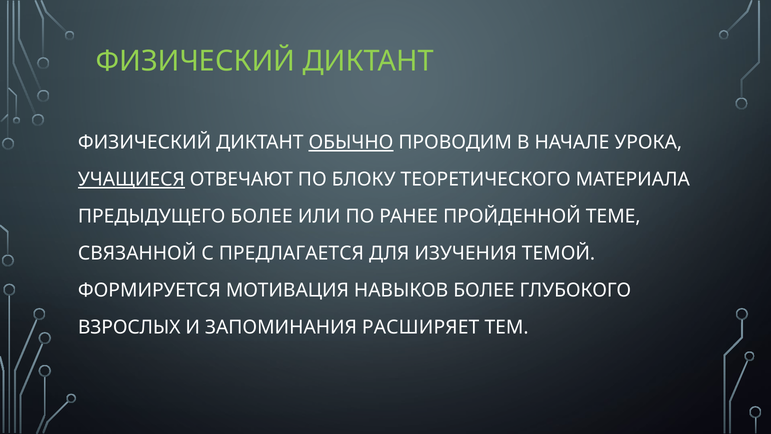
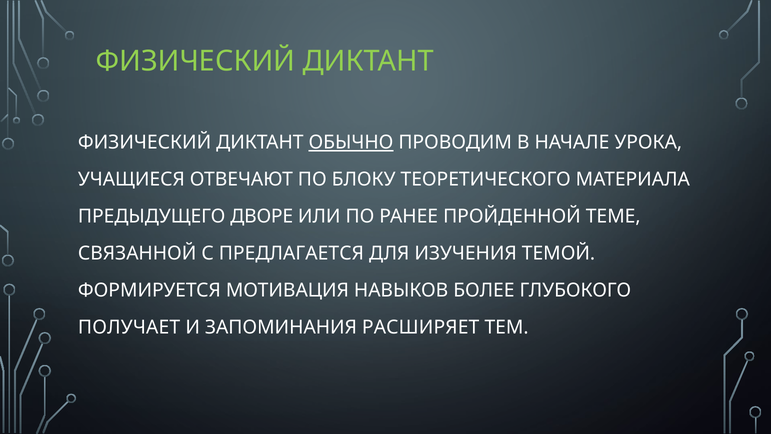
УЧАЩИЕСЯ underline: present -> none (131, 179)
ПРЕДЫДУЩЕГО БОЛЕЕ: БОЛЕЕ -> ДВОРЕ (262, 216)
ВЗРОСЛЫХ: ВЗРОСЛЫХ -> ПОЛУЧАЕТ (129, 327)
